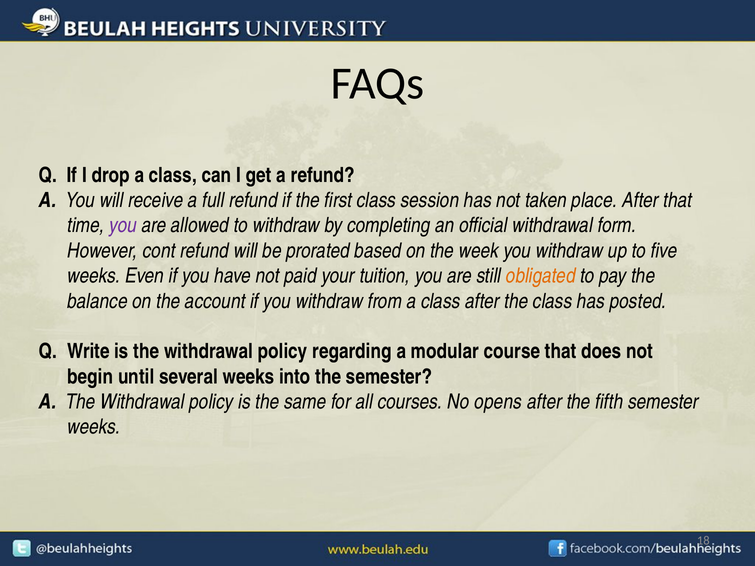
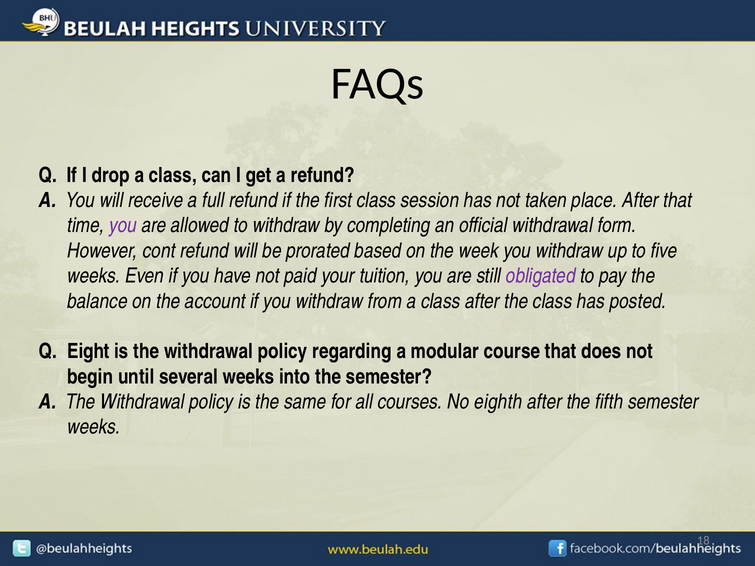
obligated colour: orange -> purple (541, 276)
Write: Write -> Eight (88, 352)
opens: opens -> eighth (498, 402)
